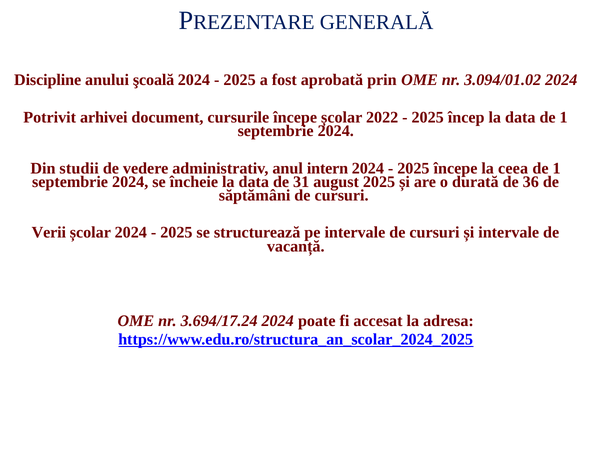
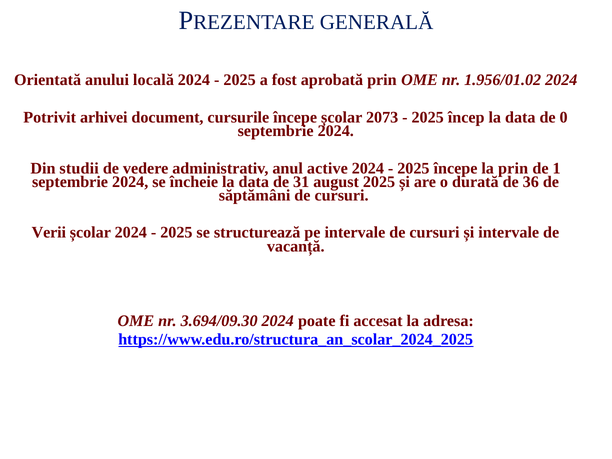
Discipline: Discipline -> Orientată (48, 80)
şcoală: şcoală -> locală (153, 80)
3.094/01.02: 3.094/01.02 -> 1.956/01.02 (503, 80)
2022: 2022 -> 2073 (382, 117)
data de 1: 1 -> 0 (564, 117)
intern: intern -> active (327, 168)
la ceea: ceea -> prin (513, 168)
3.694/17.24: 3.694/17.24 -> 3.694/09.30 (219, 321)
